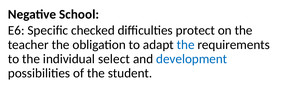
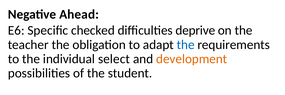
School: School -> Ahead (79, 14)
protect: protect -> deprive (195, 30)
development colour: blue -> orange (192, 59)
